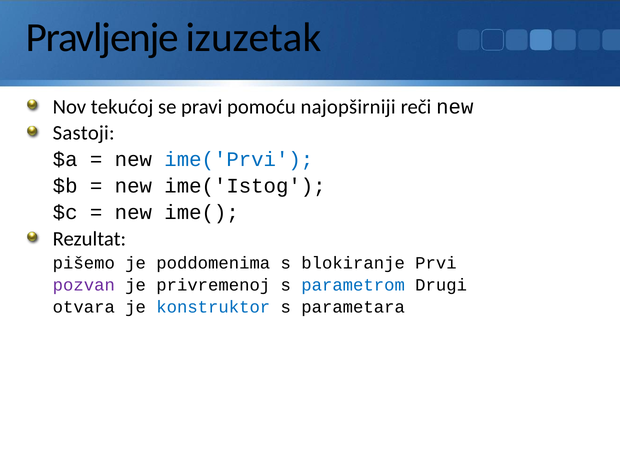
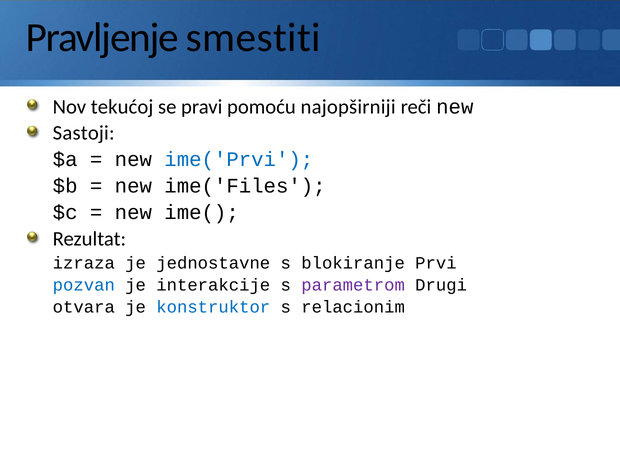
izuzetak: izuzetak -> smestiti (253, 38)
ime('Istog: ime('Istog -> ime('Files (245, 186)
pišemo: pišemo -> izraza (84, 263)
poddomenima: poddomenima -> jednostavne (213, 263)
pozvan colour: purple -> blue (84, 285)
privremenoj: privremenoj -> interakcije (213, 285)
parametrom colour: blue -> purple (353, 285)
parametara: parametara -> relacionim (353, 307)
